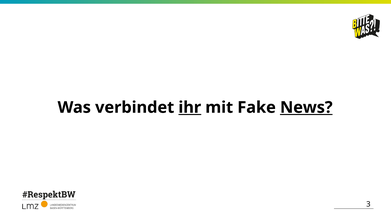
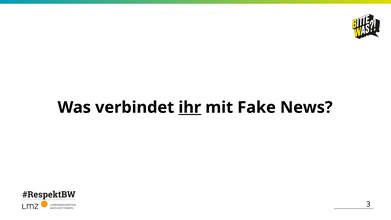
News underline: present -> none (306, 107)
